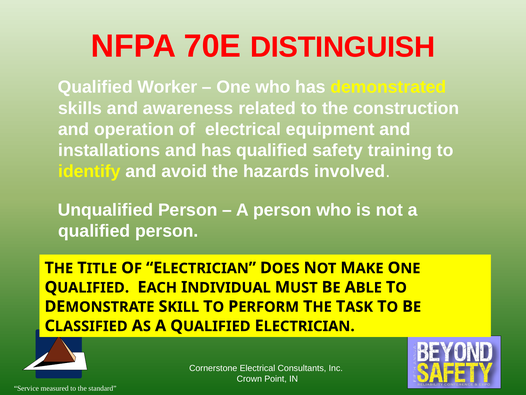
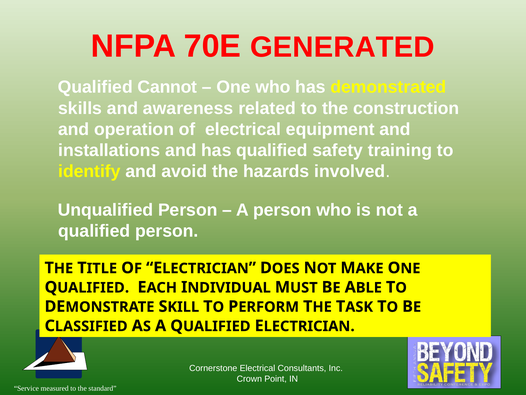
DISTINGUISH: DISTINGUISH -> GENERATED (342, 47)
Worker: Worker -> Cannot (167, 87)
